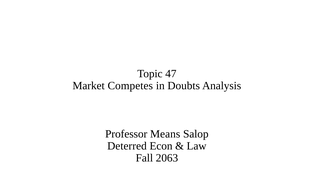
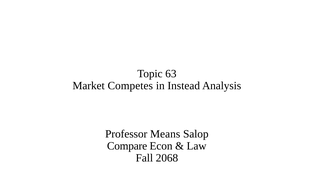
47: 47 -> 63 (171, 74)
Doubts: Doubts -> Instead (184, 86)
Deterred: Deterred -> Compare (127, 146)
2063: 2063 -> 2068 (167, 158)
